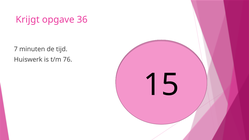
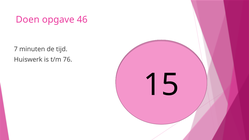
Krijgt: Krijgt -> Doen (28, 20)
36: 36 -> 46 (82, 20)
